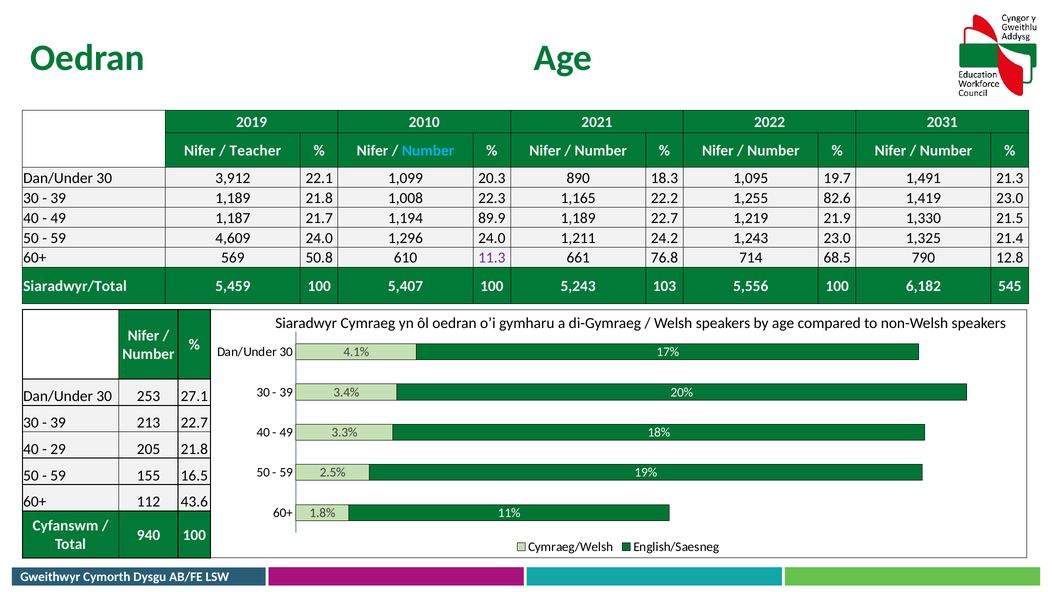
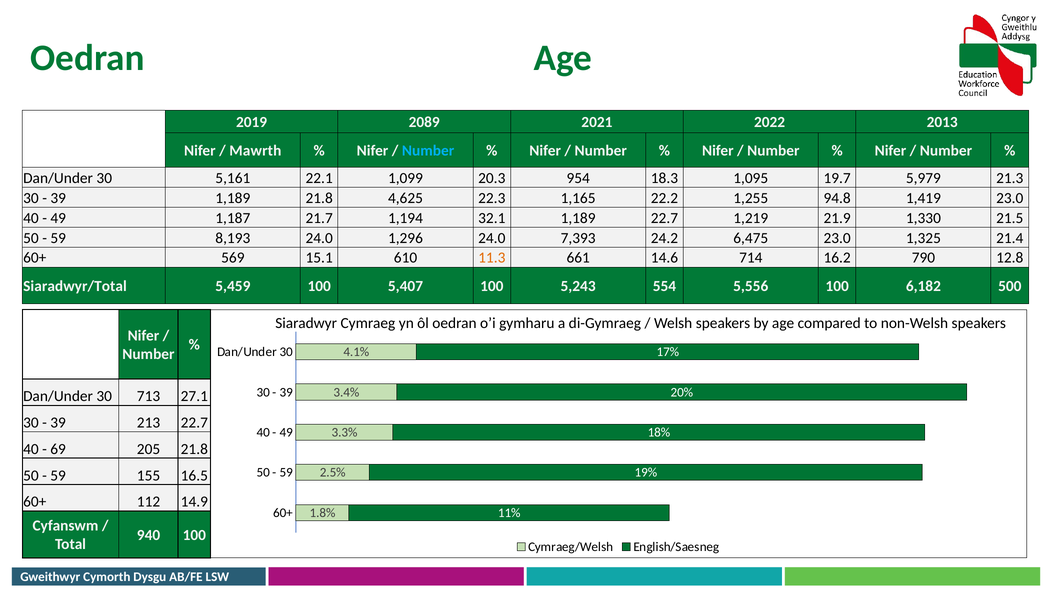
2010: 2010 -> 2089 (424, 122)
2031: 2031 -> 2013 (942, 122)
Teacher: Teacher -> Mawrth (255, 151)
3,912: 3,912 -> 5,161 (233, 178)
890: 890 -> 954 (578, 178)
1,491: 1,491 -> 5,979 (923, 178)
1,008: 1,008 -> 4,625 (405, 198)
82.6: 82.6 -> 94.8 (837, 198)
89.9: 89.9 -> 32.1 (492, 218)
4,609: 4,609 -> 8,193 (233, 238)
1,211: 1,211 -> 7,393 (578, 238)
1,243: 1,243 -> 6,475 (751, 238)
50.8: 50.8 -> 15.1 (319, 258)
11.3 colour: purple -> orange (492, 258)
76.8: 76.8 -> 14.6 (664, 258)
68.5: 68.5 -> 16.2 (837, 258)
103: 103 -> 554 (664, 286)
545: 545 -> 500 (1010, 286)
253: 253 -> 713 (149, 396)
29: 29 -> 69 (58, 449)
43.6: 43.6 -> 14.9 (194, 502)
